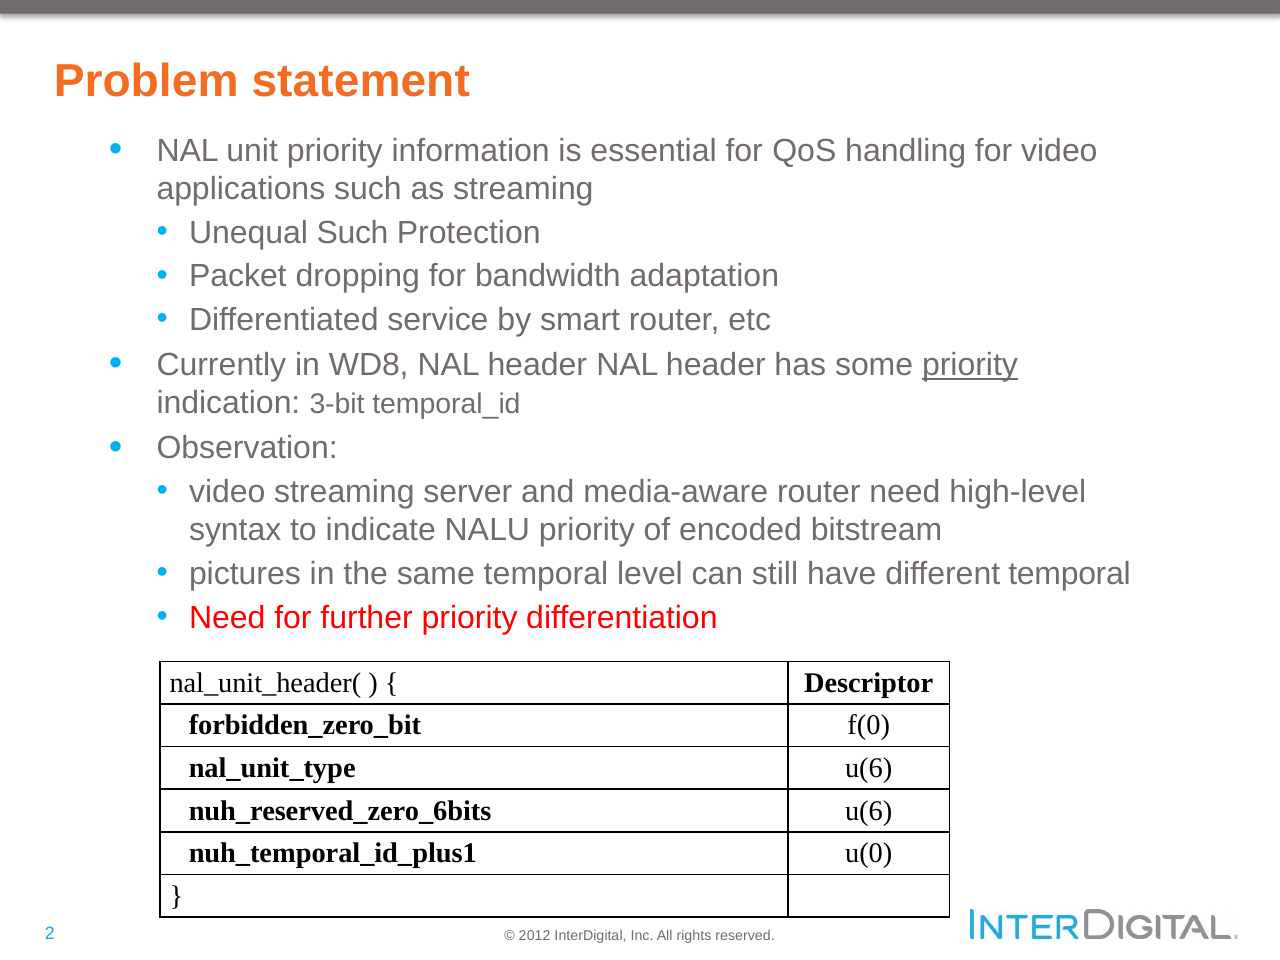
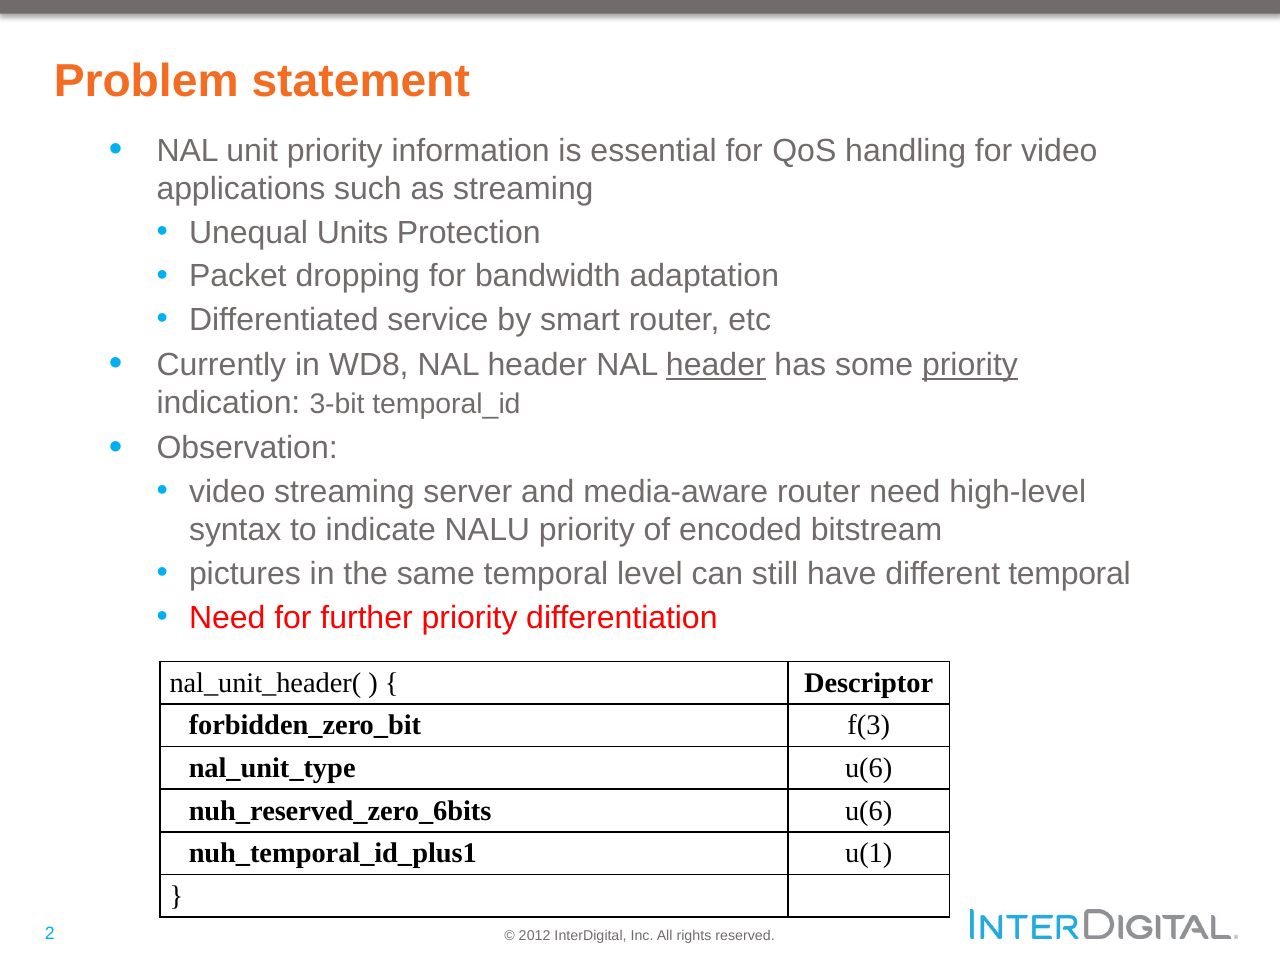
Unequal Such: Such -> Units (353, 233)
header underline: none -> present (716, 365)
f(0: f(0 -> f(3 (869, 725)
u(0: u(0 -> u(1 (869, 853)
